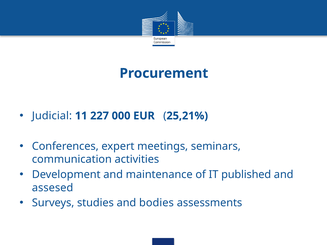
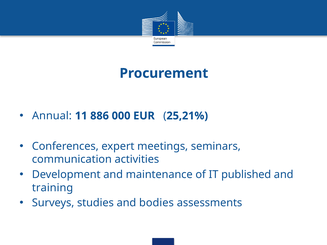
Judicial: Judicial -> Annual (52, 116)
227: 227 -> 886 (100, 116)
assesed: assesed -> training (53, 188)
